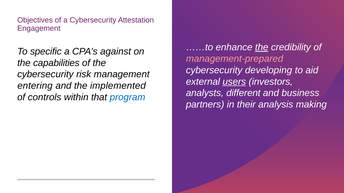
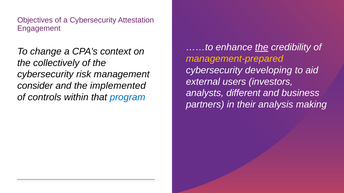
specific: specific -> change (46, 52)
against: against -> context (116, 52)
management-prepared colour: pink -> yellow (235, 59)
capabilities: capabilities -> collectively (56, 63)
users underline: present -> none (234, 82)
entering: entering -> consider (35, 86)
